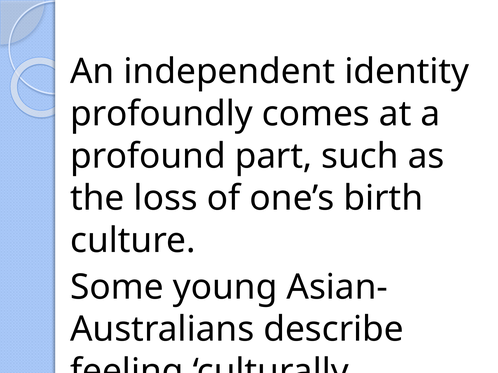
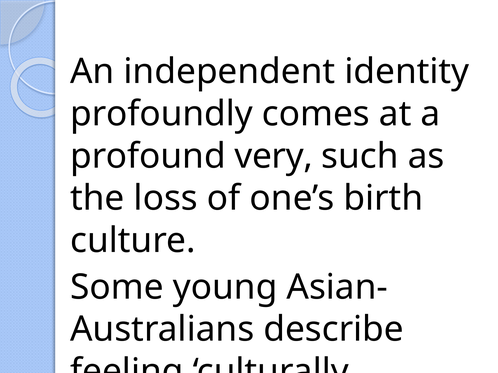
part: part -> very (274, 156)
